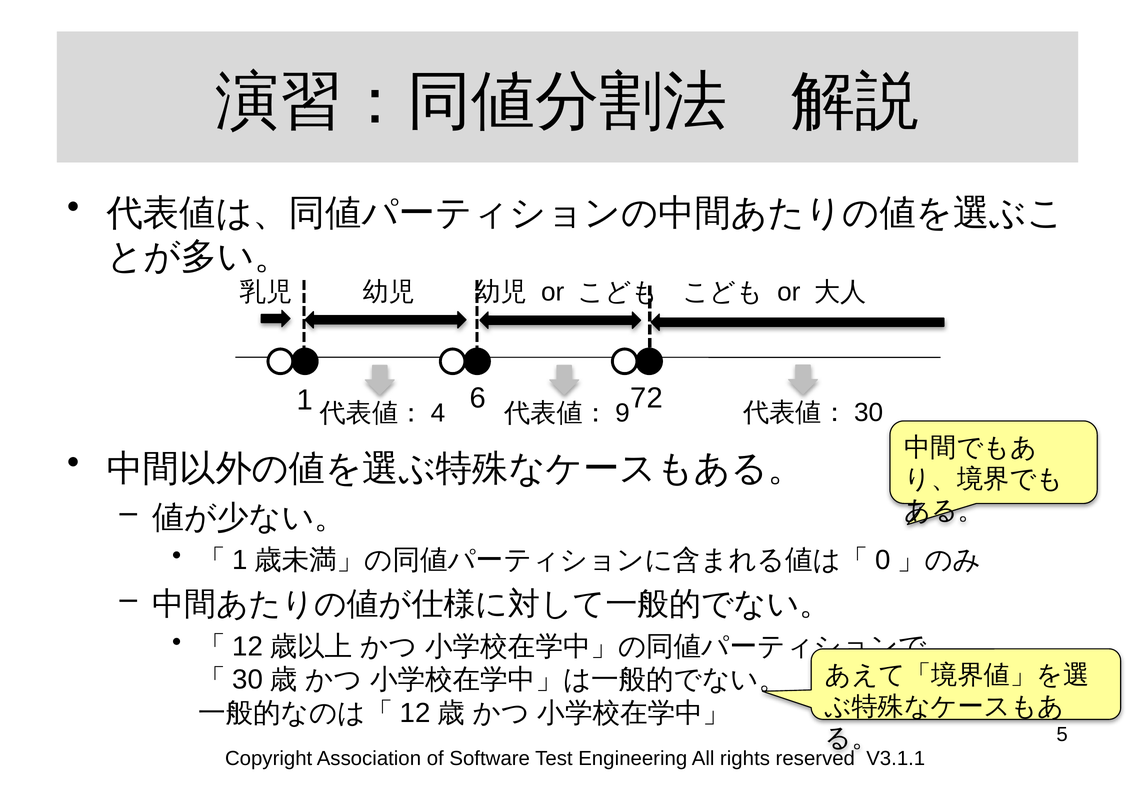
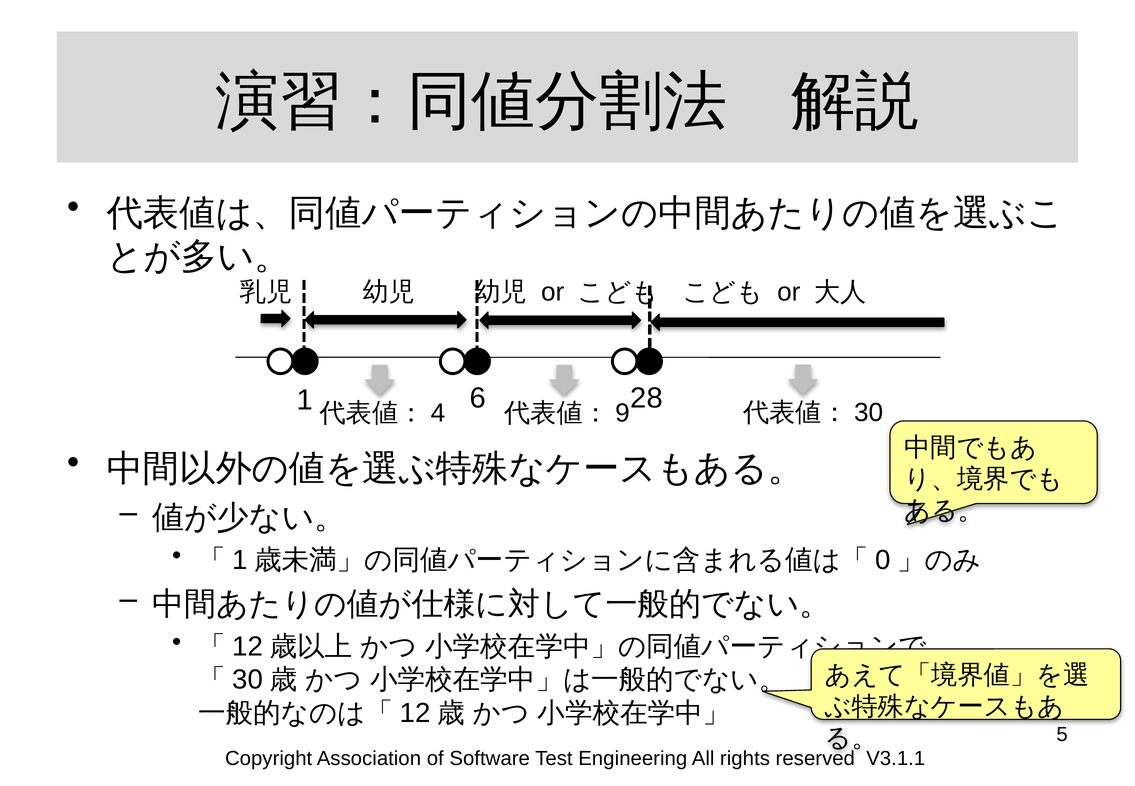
72: 72 -> 28 (647, 398)
